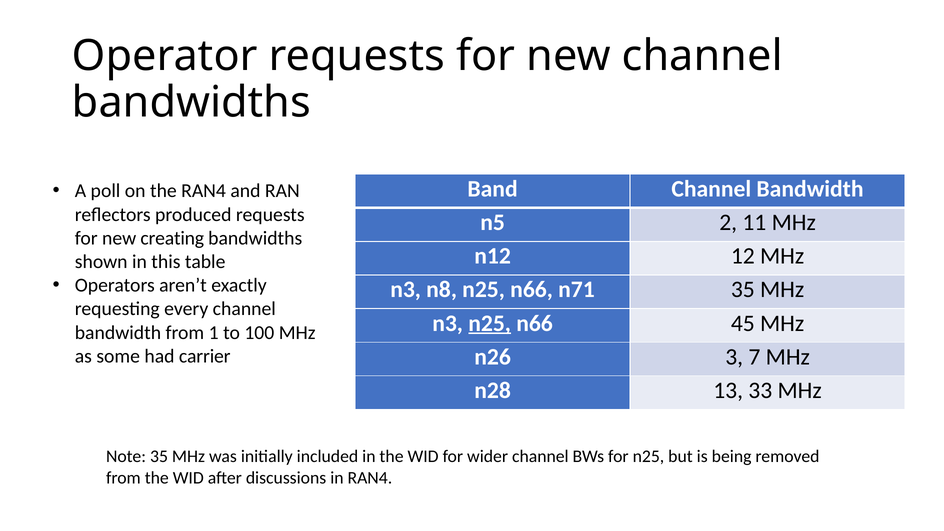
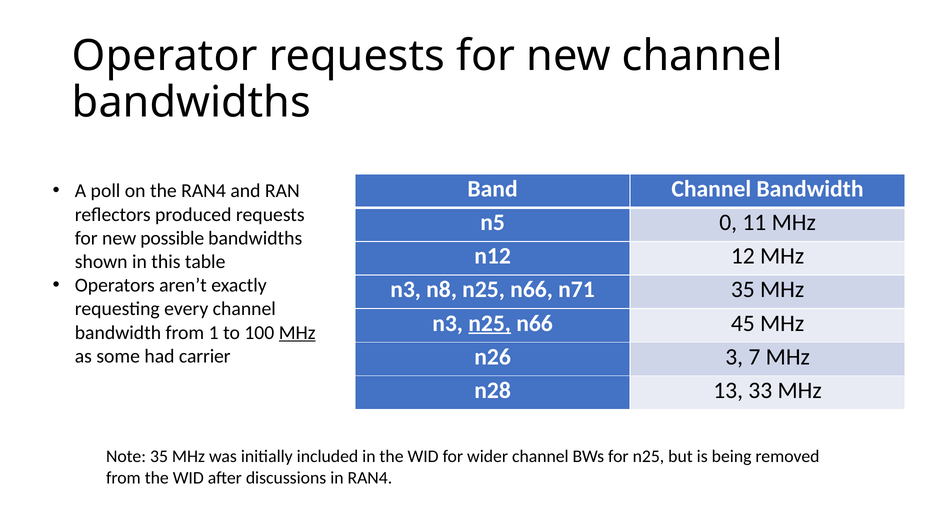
2: 2 -> 0 (728, 222)
creating: creating -> possible (172, 238)
MHz underline: none -> present (297, 333)
